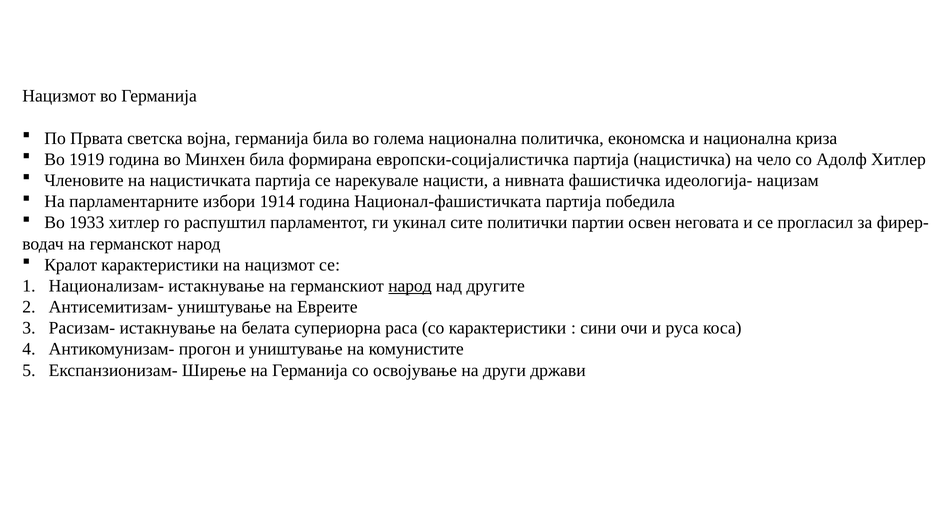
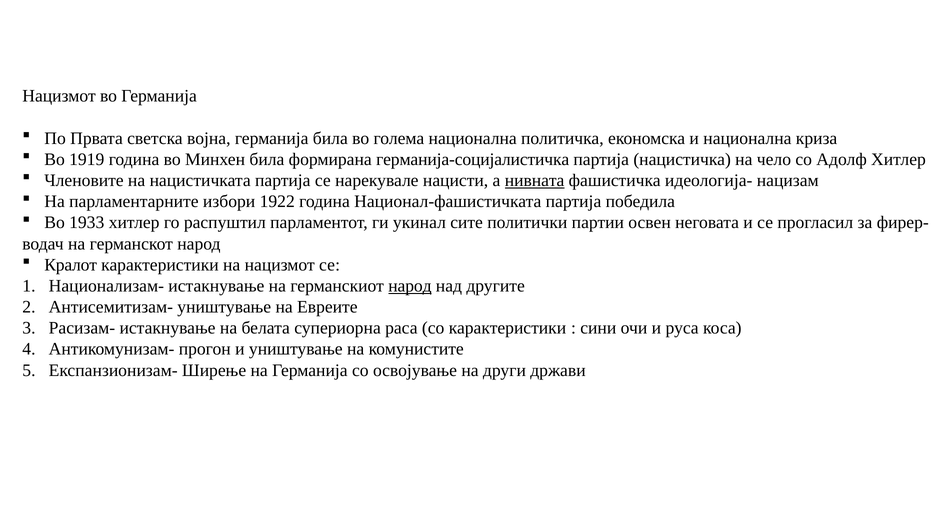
европски-социјалистичка: европски-социјалистичка -> германија-социјалистичка (473, 160)
нивната underline: none -> present (535, 181)
1914: 1914 -> 1922 (277, 202)
